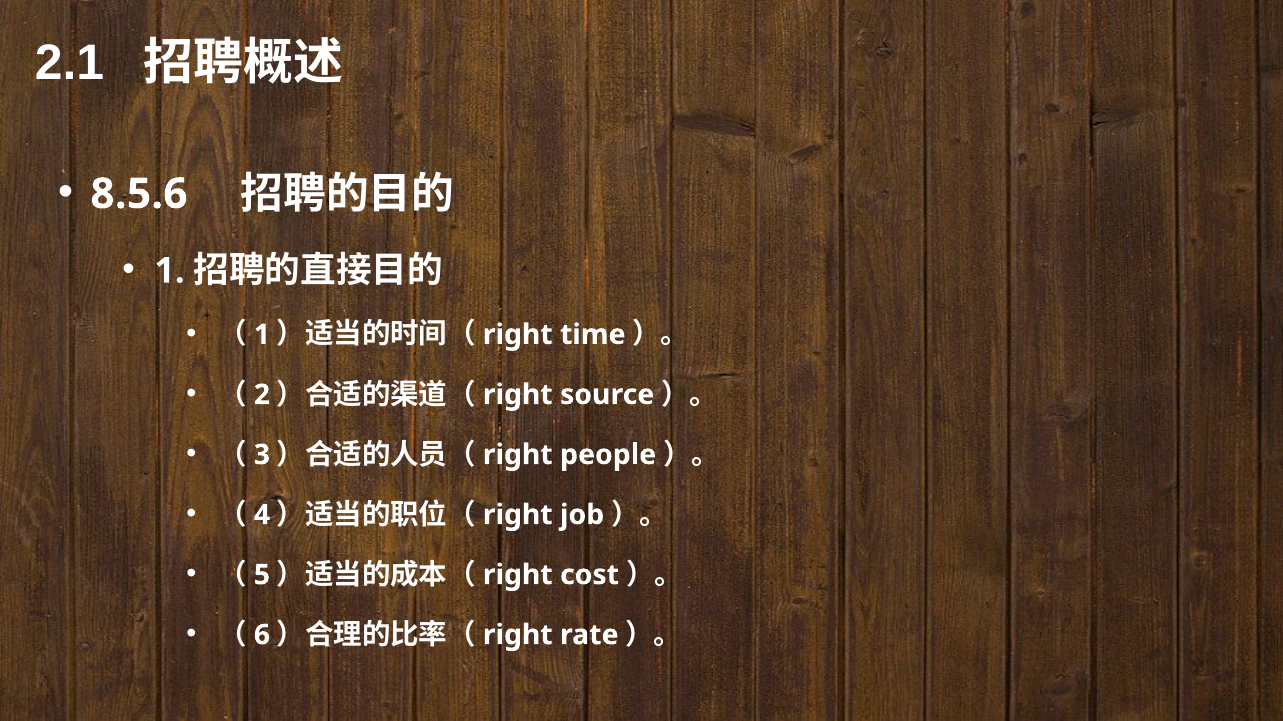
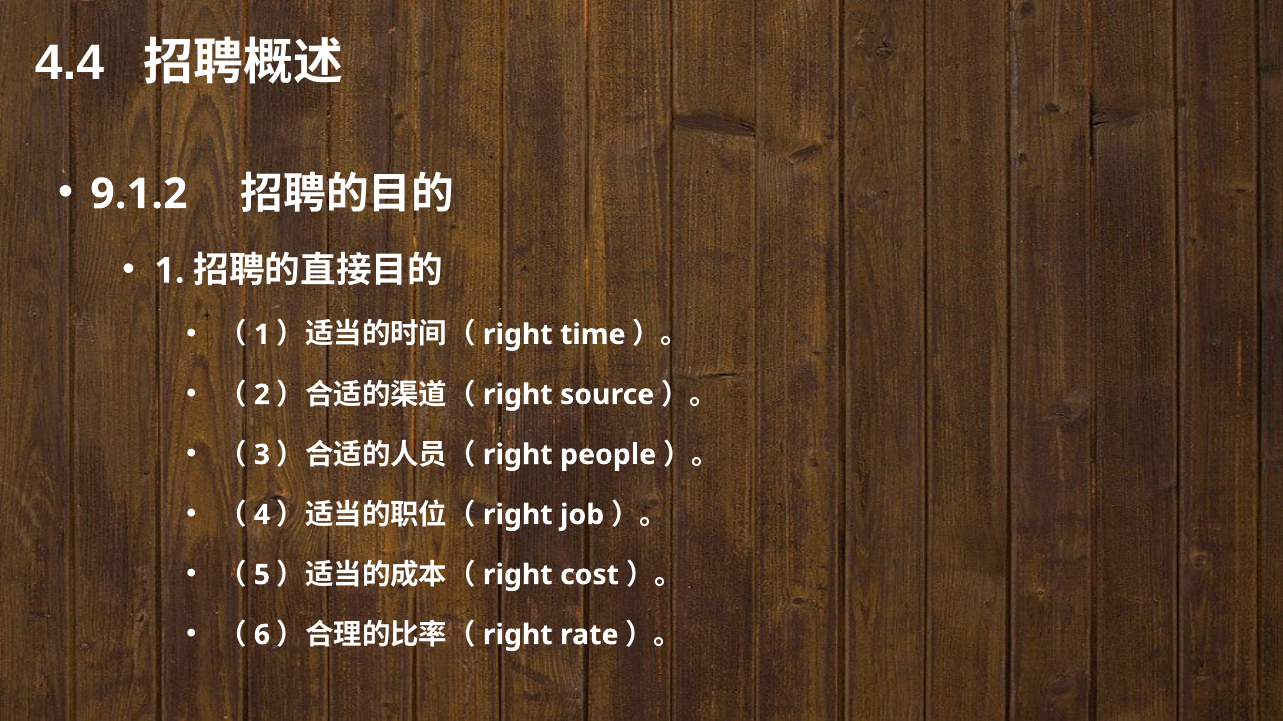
2.1: 2.1 -> 4.4 (69, 63)
8.5.6: 8.5.6 -> 9.1.2 (139, 194)
